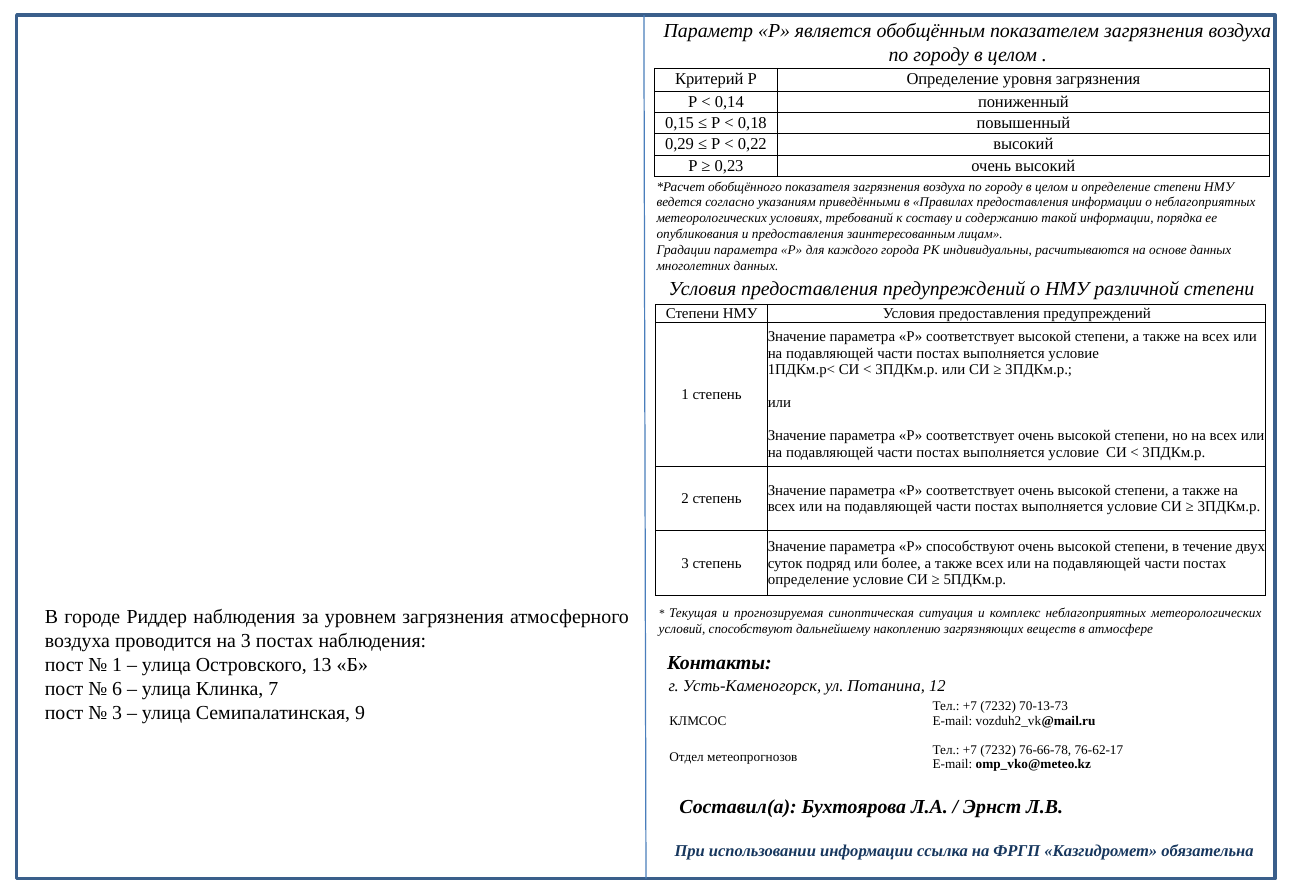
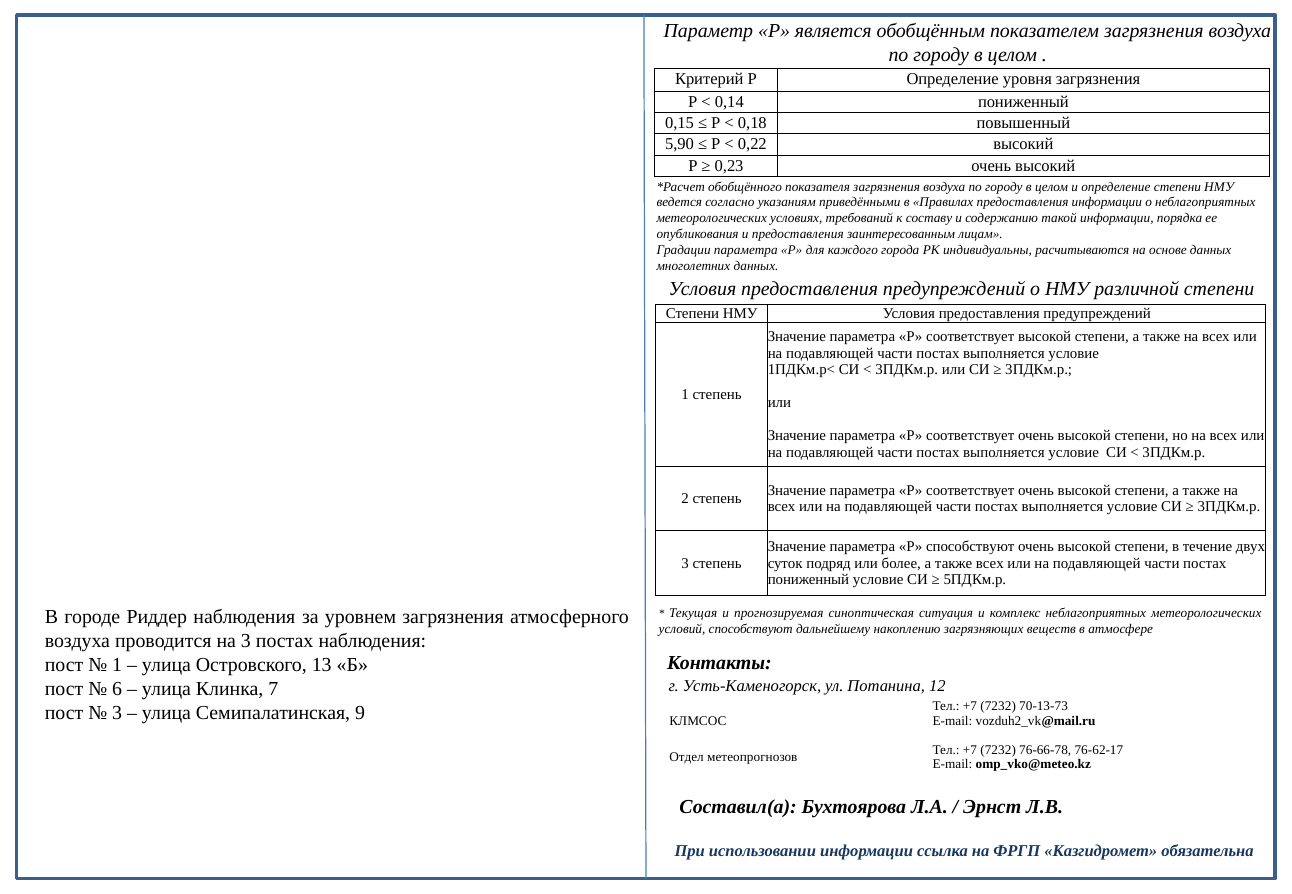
0,29: 0,29 -> 5,90 (679, 144)
определение: определение -> пониженный (808, 580)
